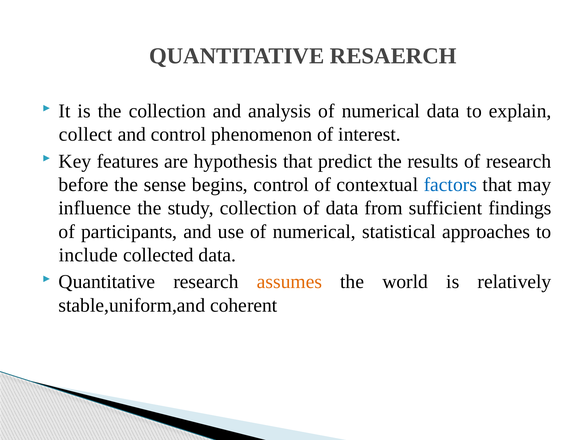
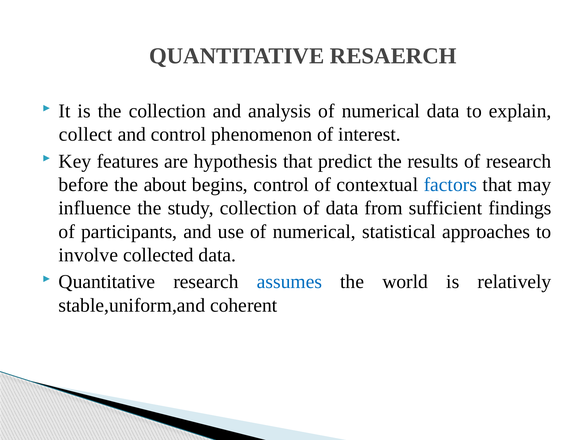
sense: sense -> about (165, 185)
include: include -> involve (88, 255)
assumes colour: orange -> blue (289, 282)
